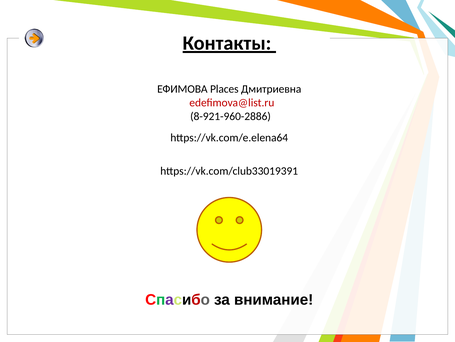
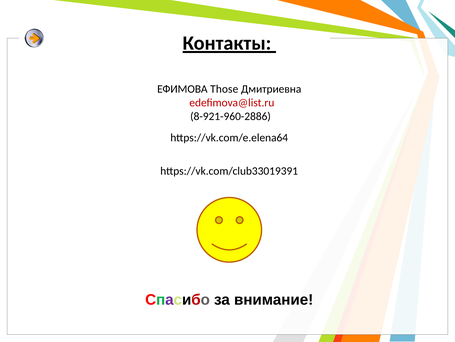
Places: Places -> Those (224, 89)
